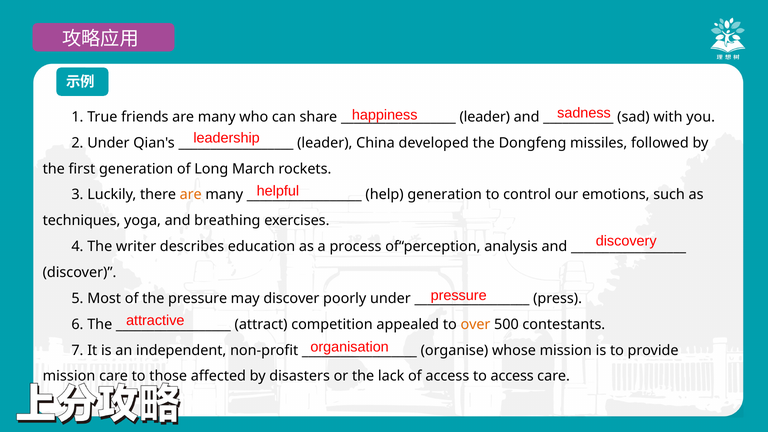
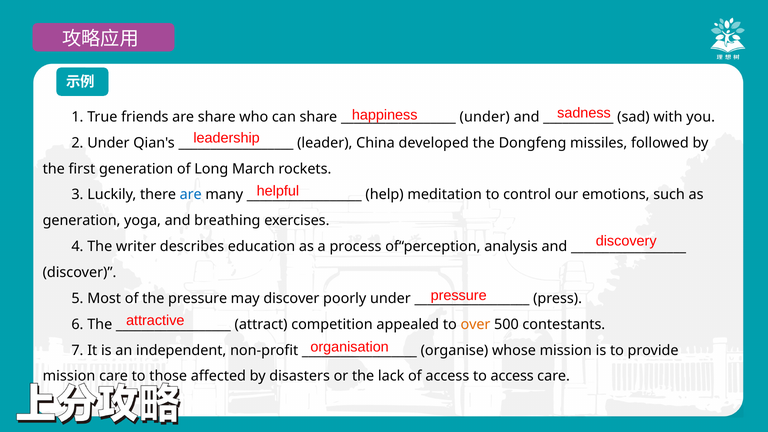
friends are many: many -> share (217, 117)
leader: leader -> under (485, 117)
are colour: orange -> blue (191, 195)
help generation: generation -> meditation (445, 195)
techniques: techniques -> generation (82, 221)
